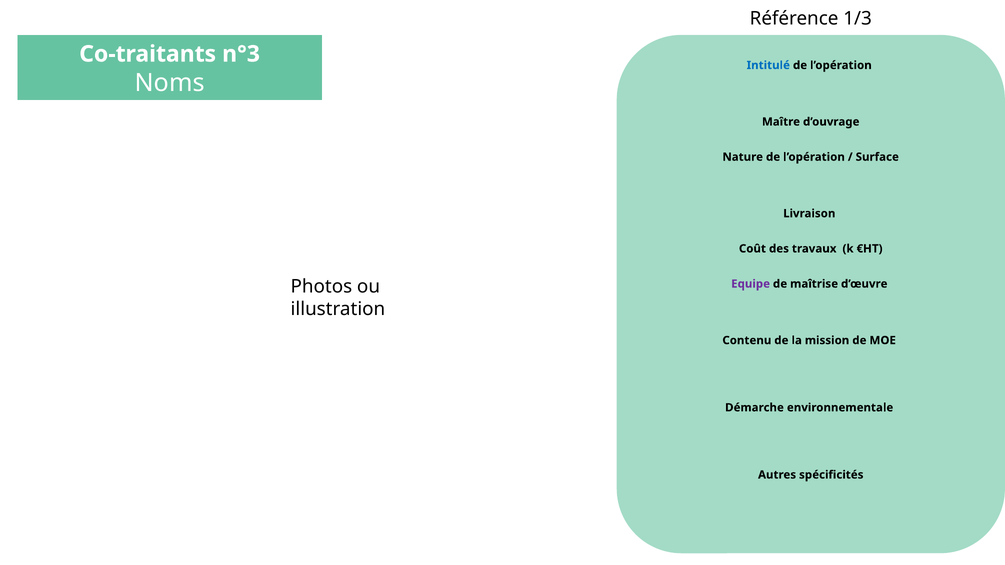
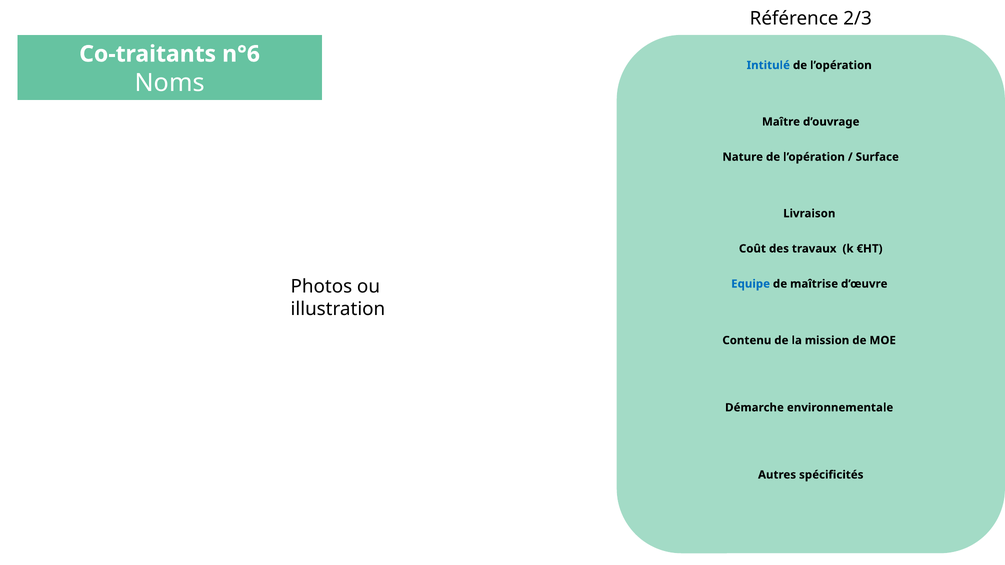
1/3: 1/3 -> 2/3 (858, 19)
n°3: n°3 -> n°6 (241, 54)
Equipe colour: purple -> blue (751, 284)
